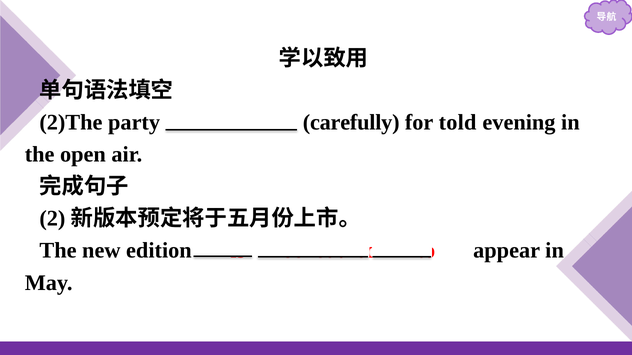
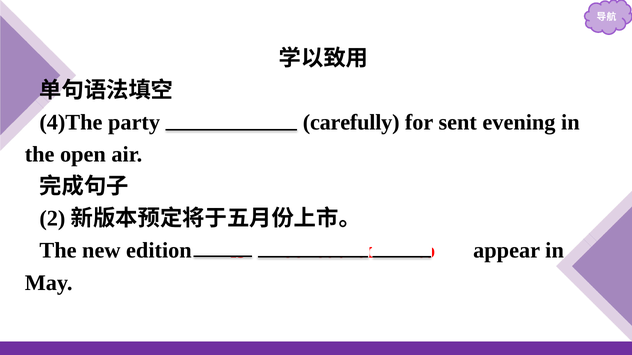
2)The: 2)The -> 4)The (71, 122)
told: told -> sent (458, 122)
